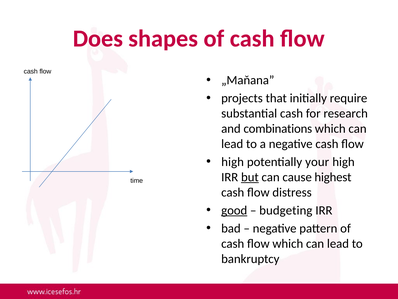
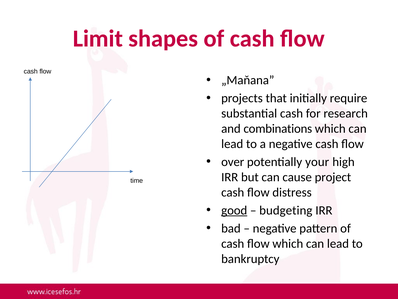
Does: Does -> Limit (98, 39)
high: high -> over (233, 162)
but underline: present -> none (250, 177)
highest: highest -> project (333, 177)
